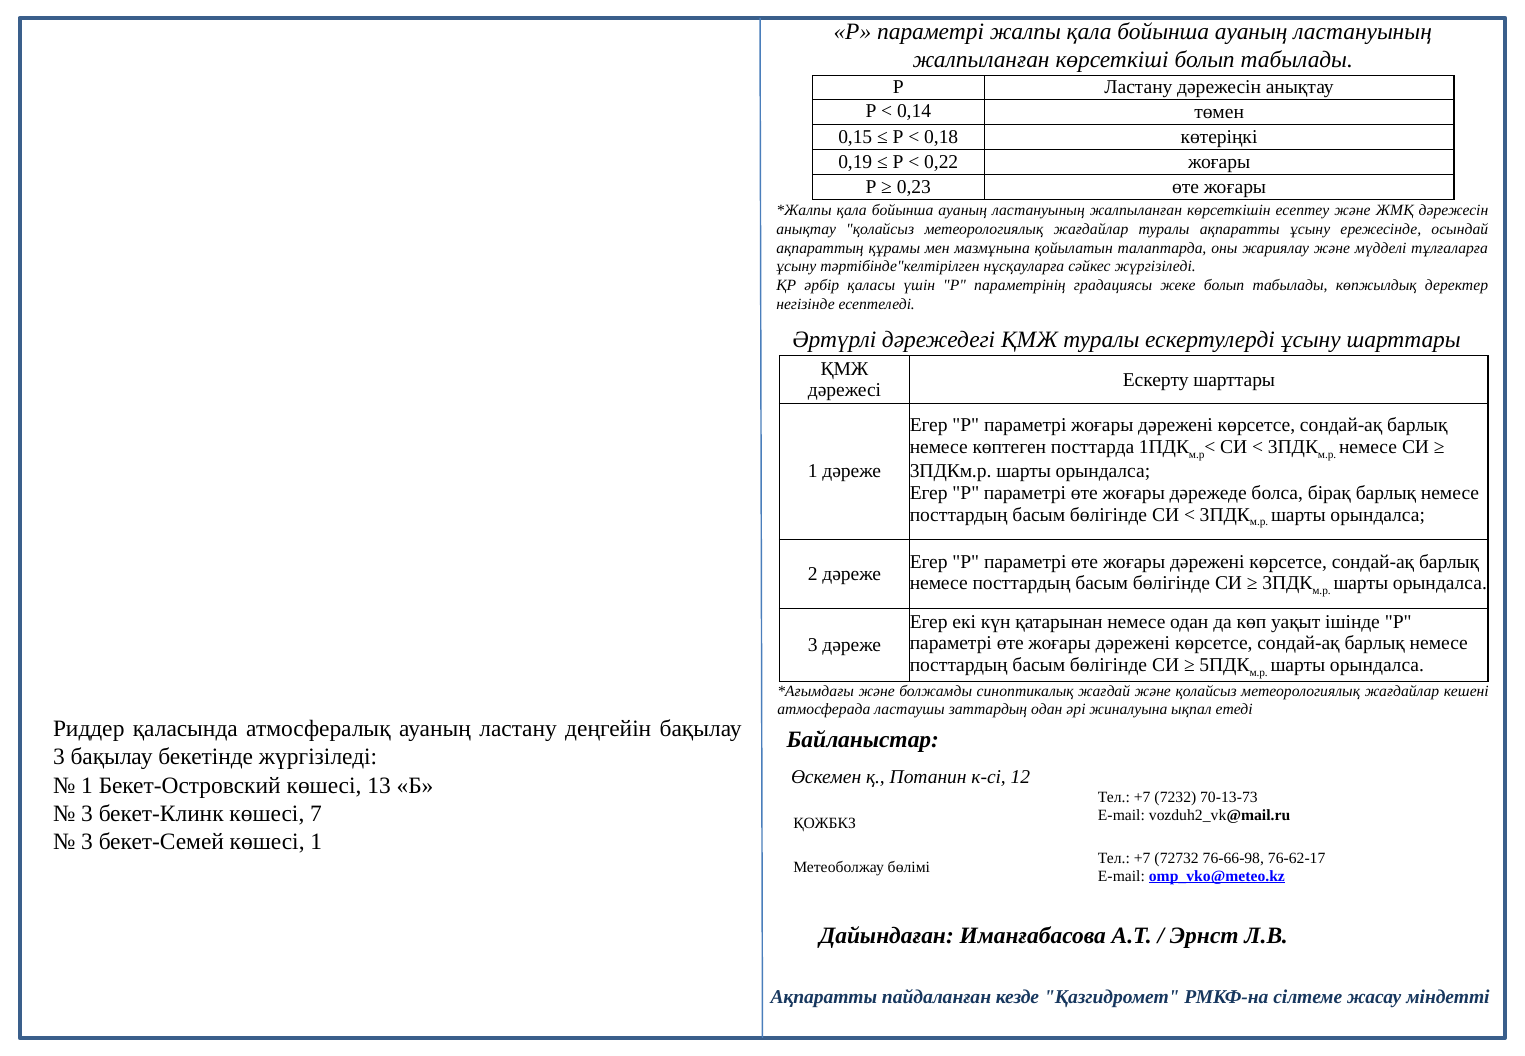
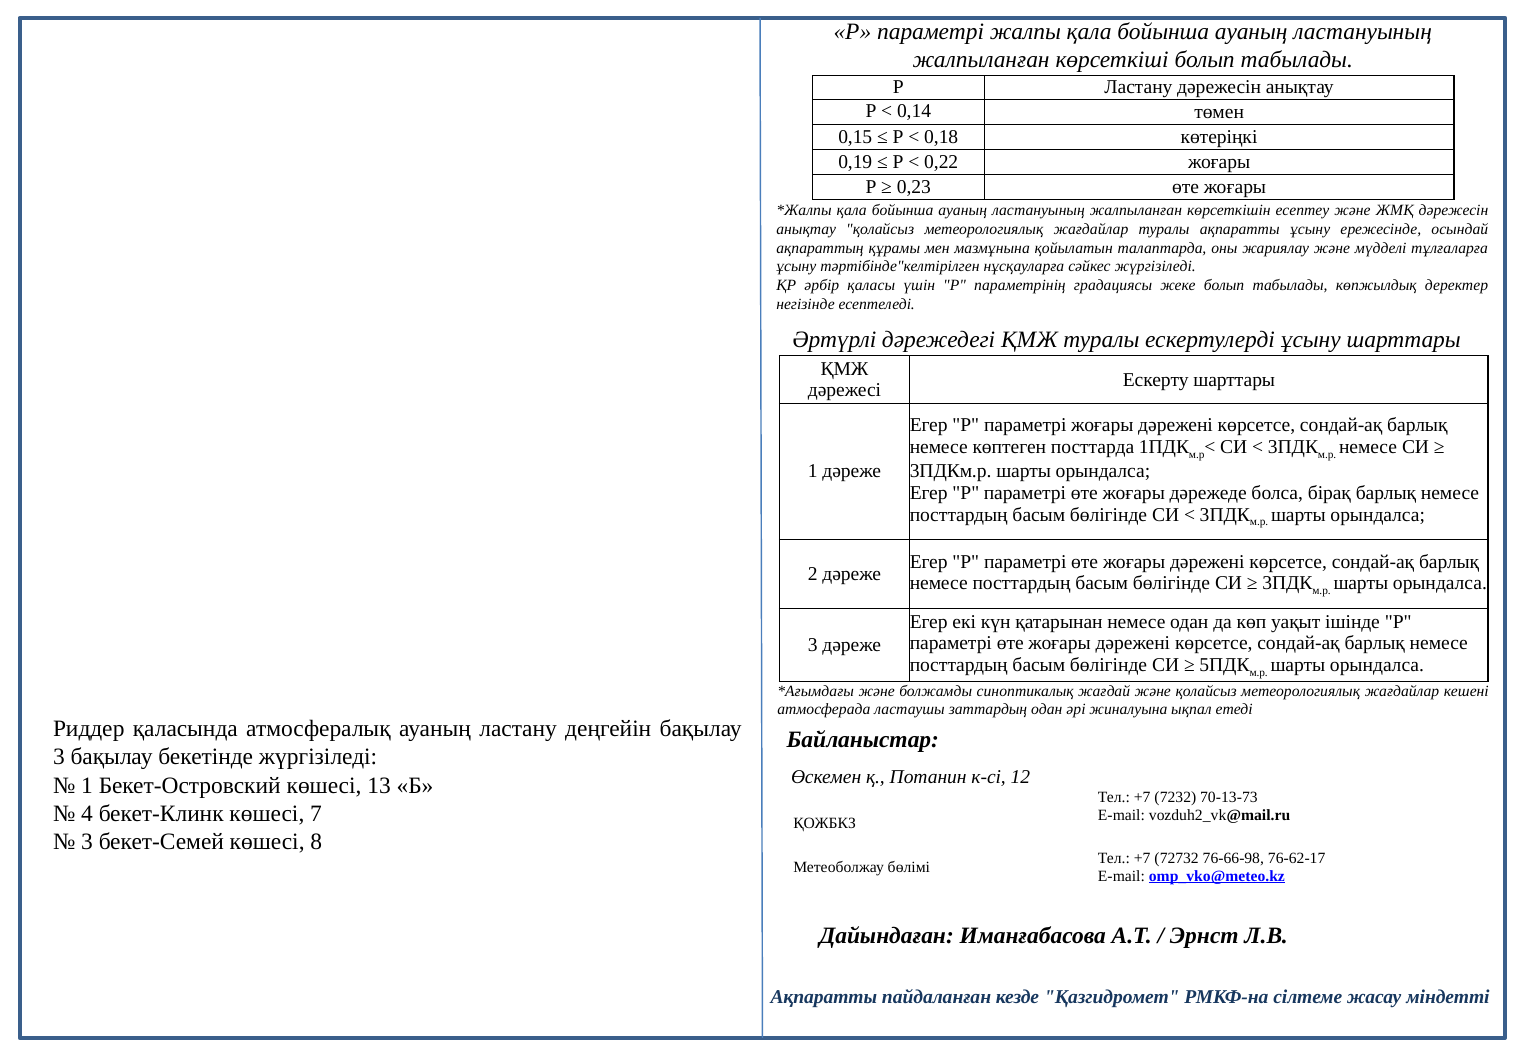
3: 3 -> 4 (87, 813)
көшесі 1: 1 -> 8 (316, 841)
